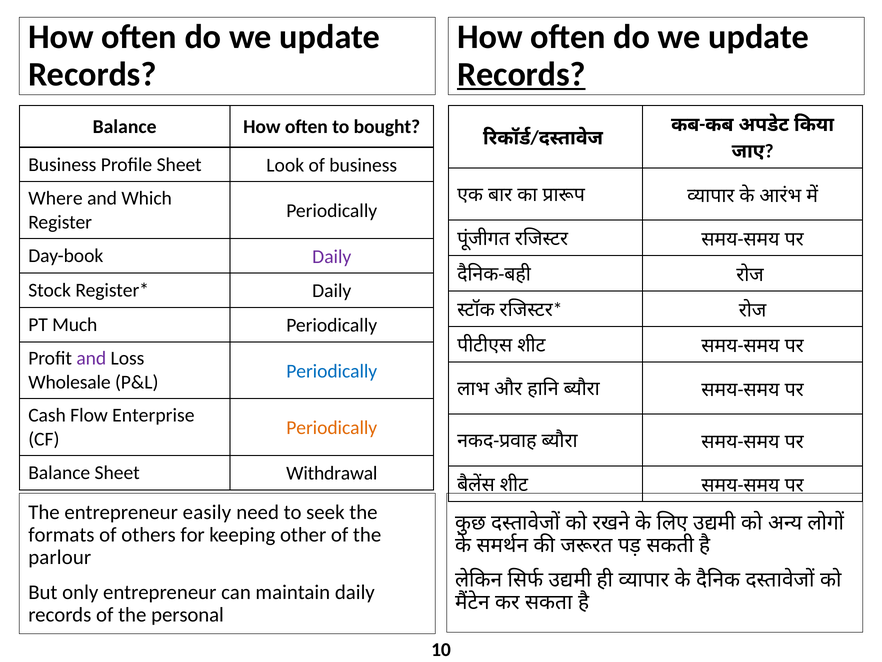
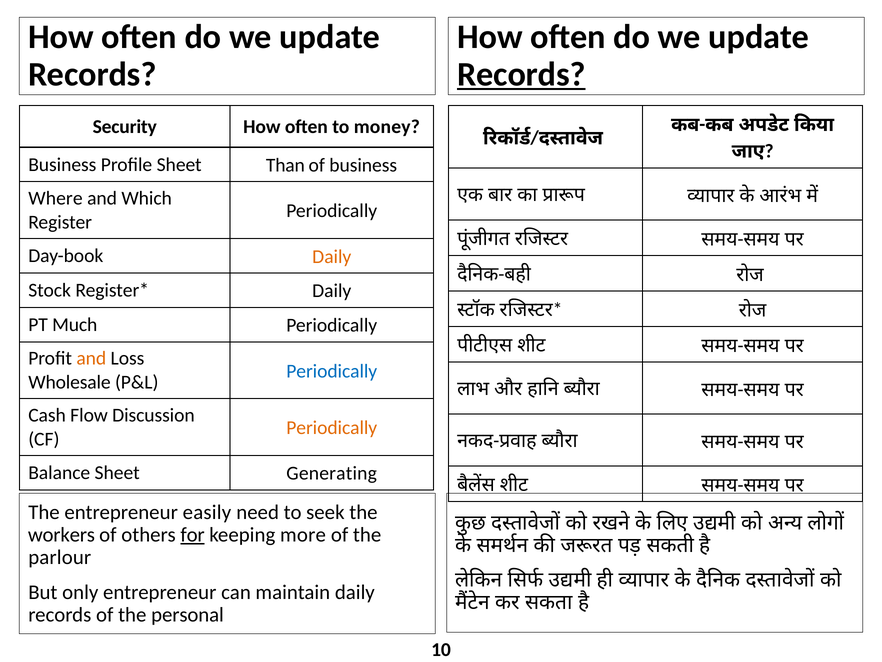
Balance: Balance -> Security (125, 127)
bought: bought -> money (387, 127)
Look: Look -> Than (285, 165)
Daily colour: purple -> orange (332, 256)
and colour: purple -> orange (91, 358)
Enterprise: Enterprise -> Discussion (153, 415)
Withdrawal: Withdrawal -> Generating (332, 473)
formats: formats -> workers (61, 534)
for underline: none -> present (193, 534)
other: other -> more (303, 534)
